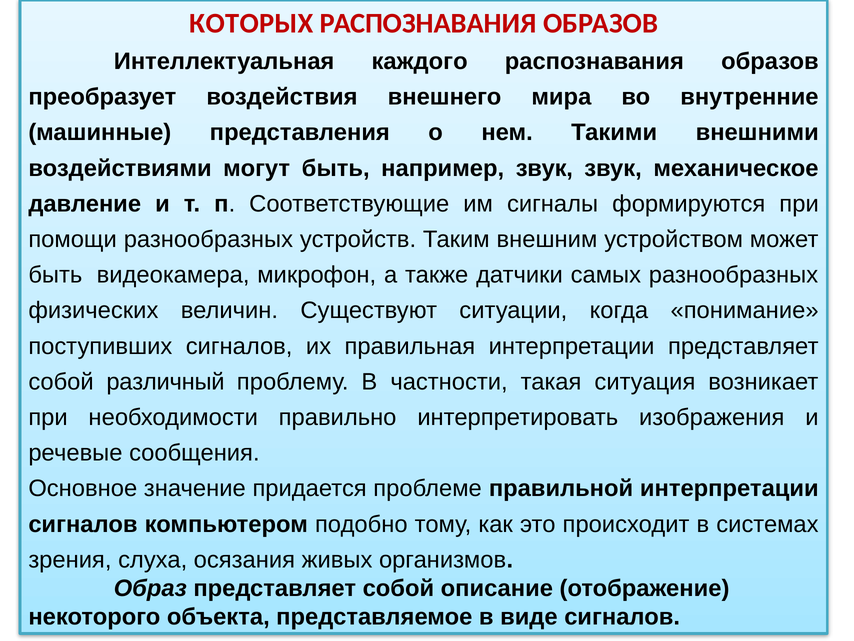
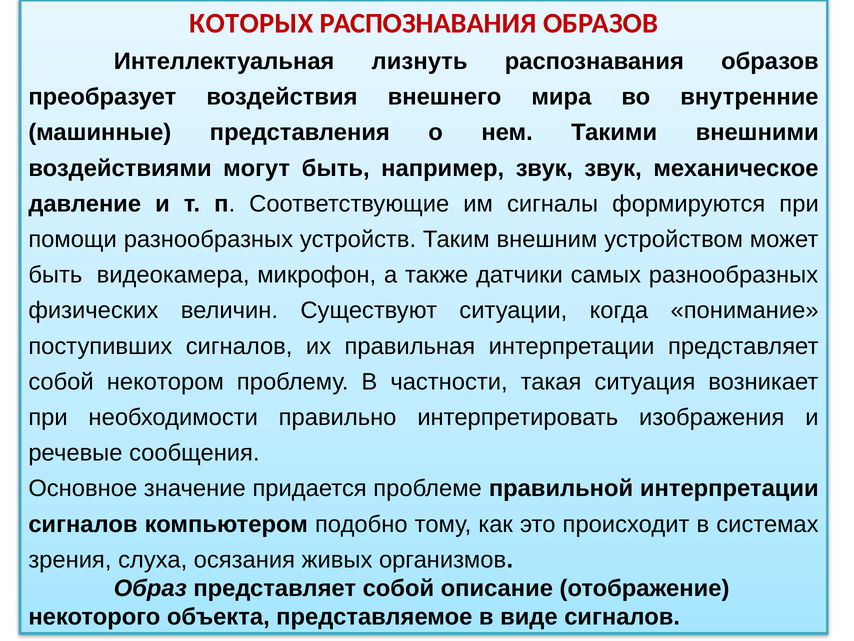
каждого: каждого -> лизнуть (420, 61)
различный: различный -> некотором (165, 381)
